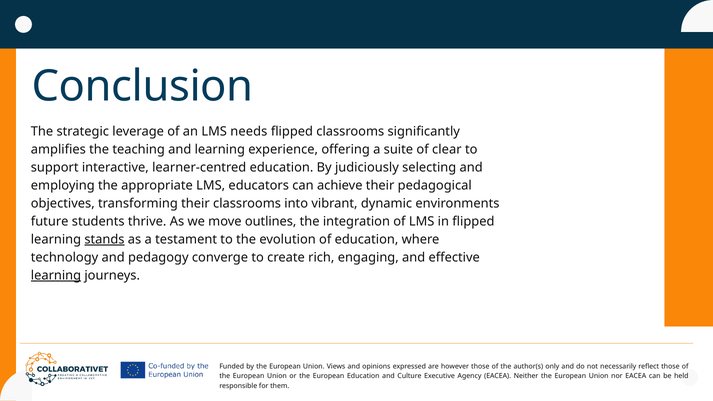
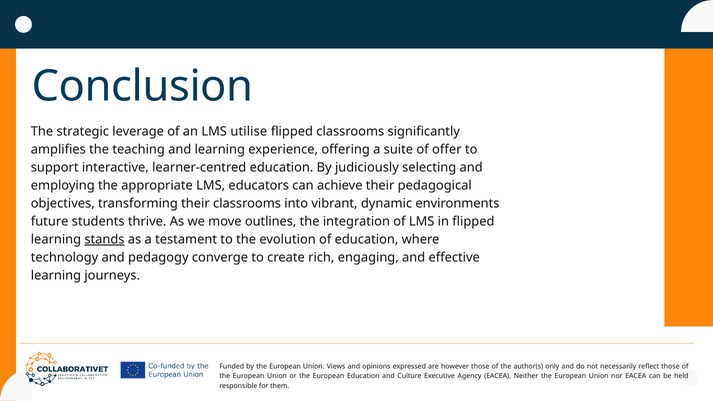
needs: needs -> utilise (249, 131)
clear: clear -> offer (447, 149)
learning underline: present -> none (56, 275)
